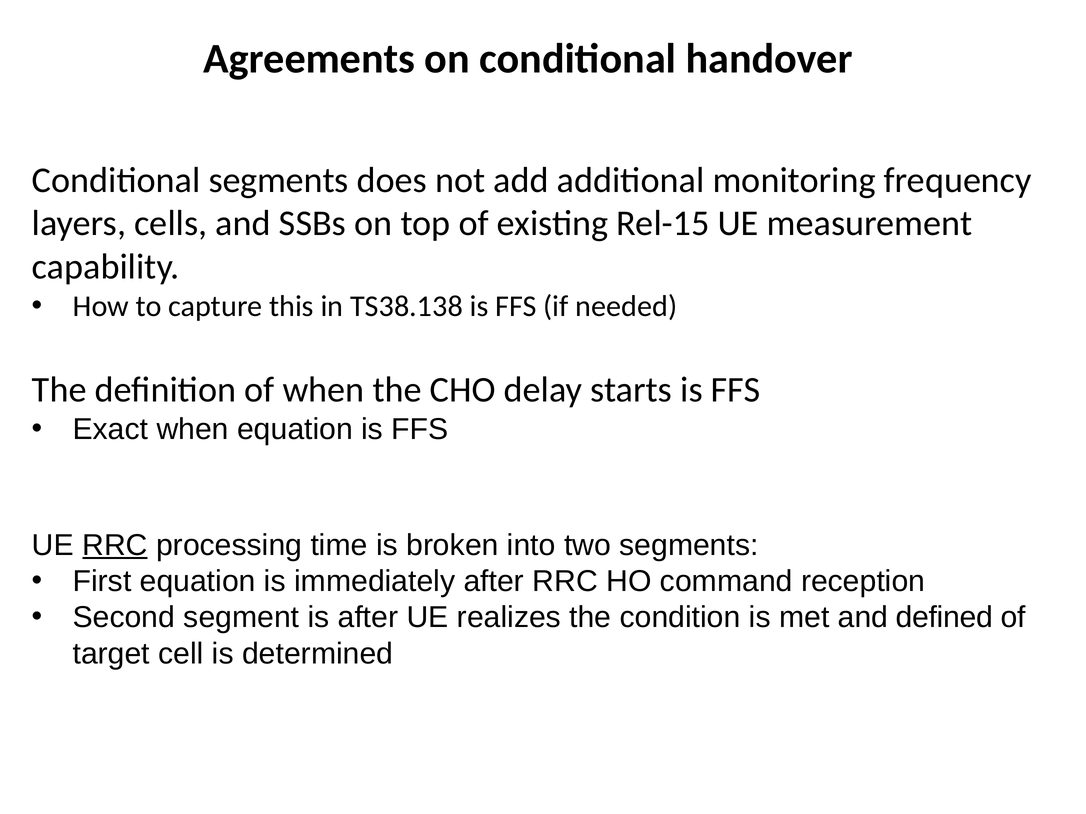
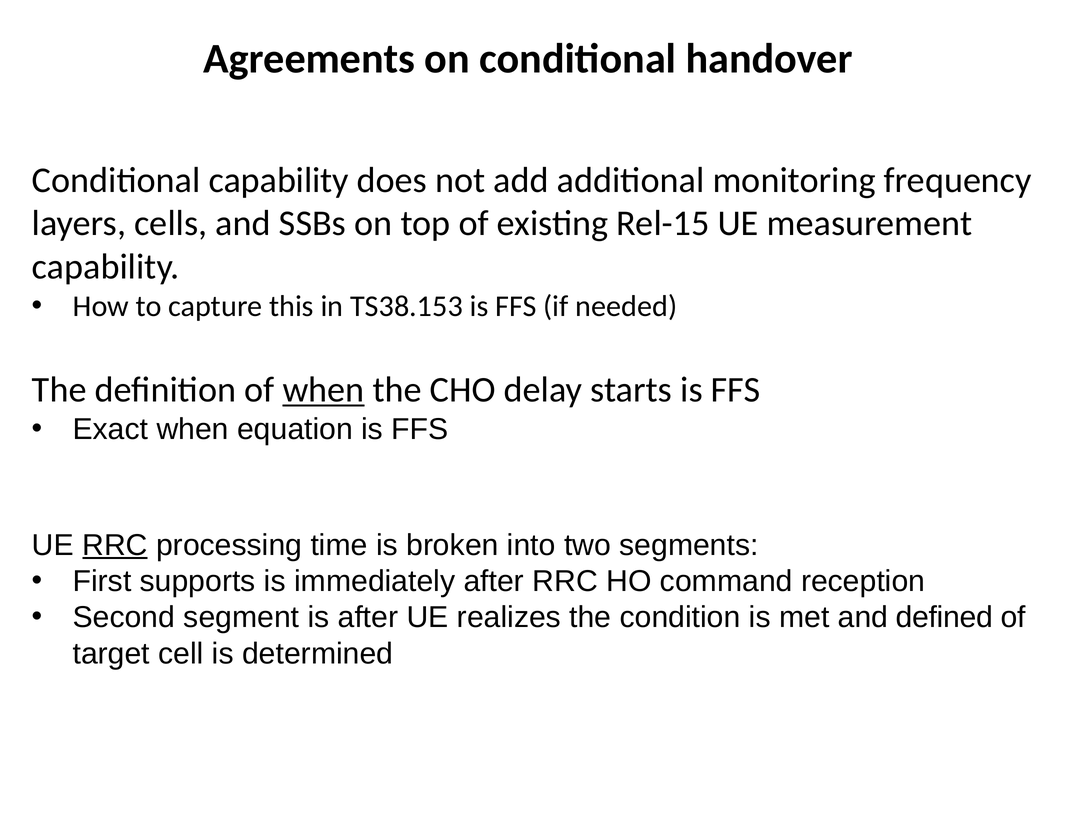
Conditional segments: segments -> capability (279, 180)
TS38.138: TS38.138 -> TS38.153 (406, 307)
when underline: none -> present (323, 390)
First equation: equation -> supports (198, 582)
